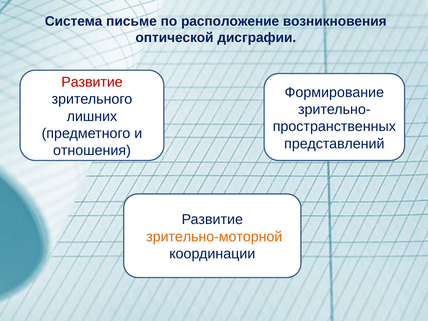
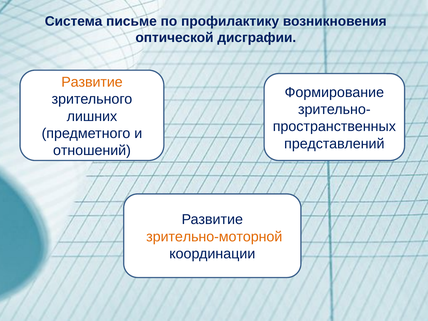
расположение: расположение -> профилактику (230, 21)
Развитие colour: red -> orange (92, 82)
отношения: отношения -> отношений (92, 151)
